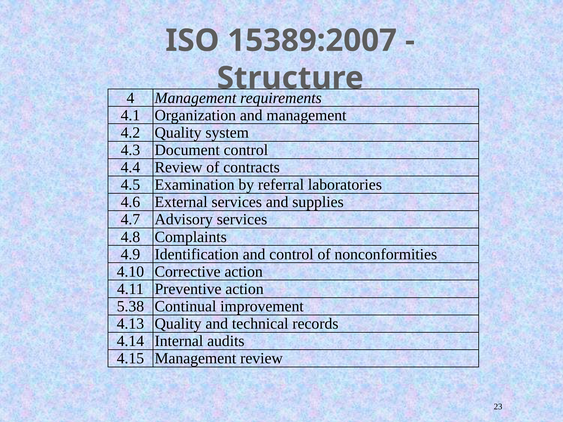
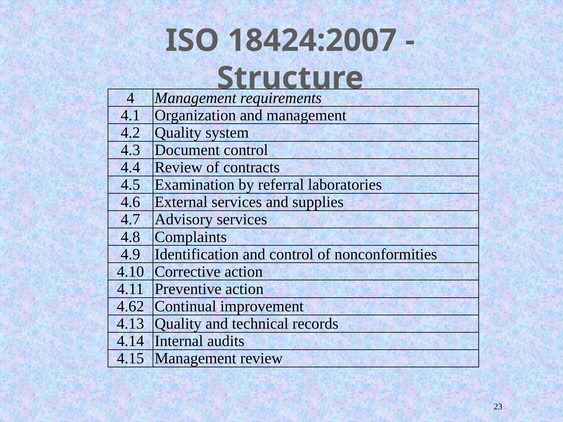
15389:2007: 15389:2007 -> 18424:2007 (312, 41)
5.38: 5.38 -> 4.62 (130, 307)
